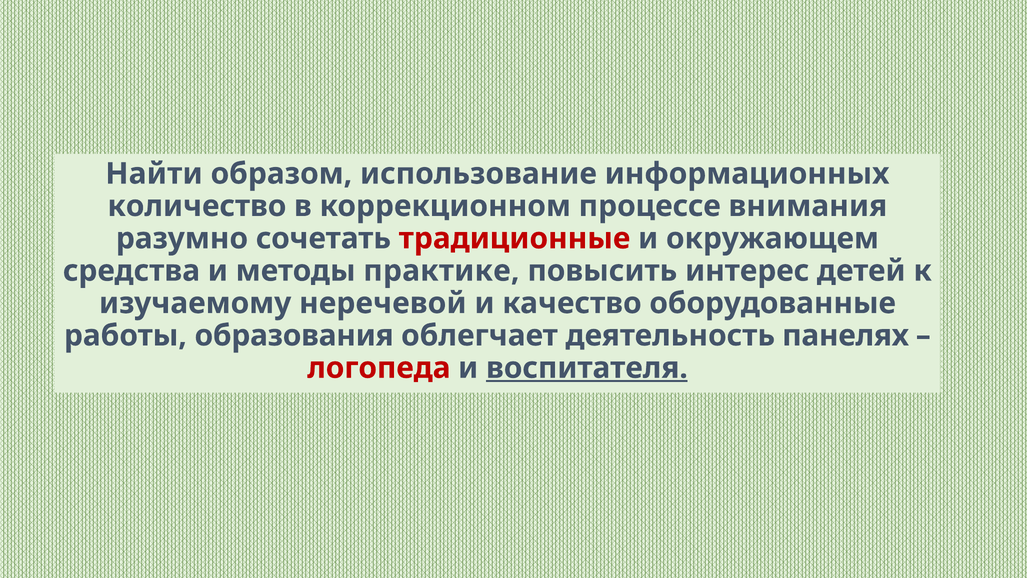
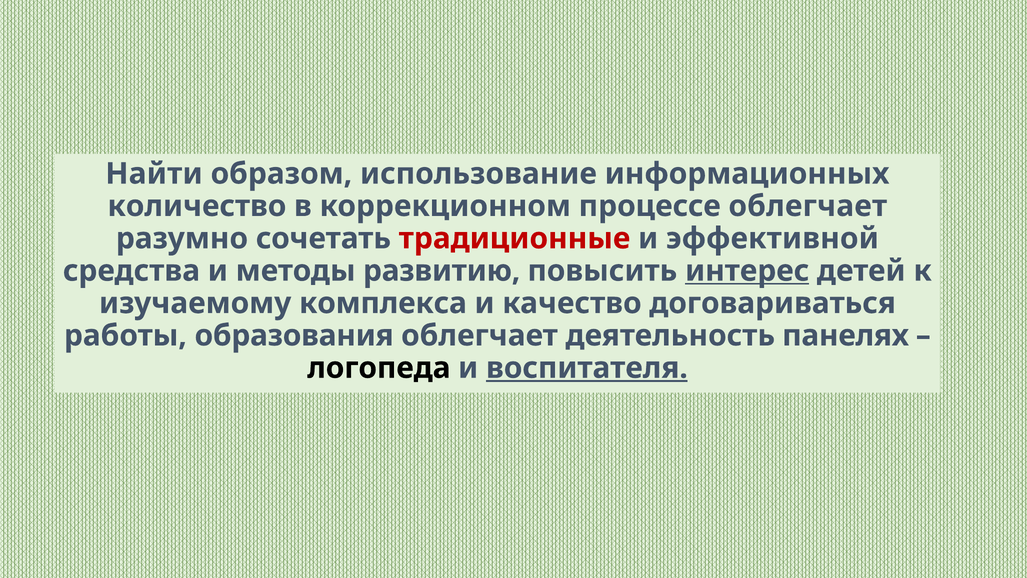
процессе внимания: внимания -> облегчает (808, 206)
окружающем: окружающем -> эффективной (772, 238)
практике: практике -> развитию (442, 271)
интерес underline: none -> present (747, 271)
неречевой: неречевой -> комплекса (383, 303)
оборудованные: оборудованные -> договариваться (773, 303)
логопеда colour: red -> black (379, 368)
